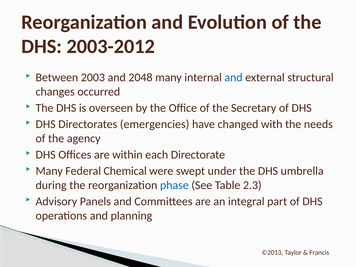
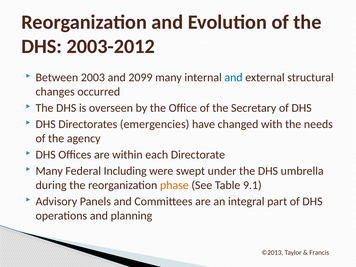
2048: 2048 -> 2099 (140, 78)
Chemical: Chemical -> Including (125, 171)
phase colour: blue -> orange (174, 185)
2.3: 2.3 -> 9.1 (252, 185)
